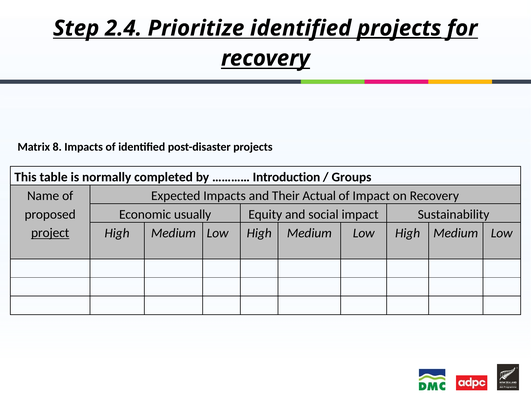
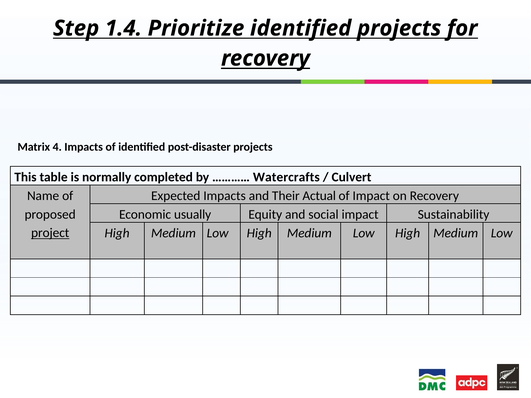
2.4: 2.4 -> 1.4 (123, 28)
projects underline: present -> none (399, 28)
8: 8 -> 4 (57, 147)
Introduction: Introduction -> Watercrafts (286, 177)
Groups: Groups -> Culvert (352, 177)
